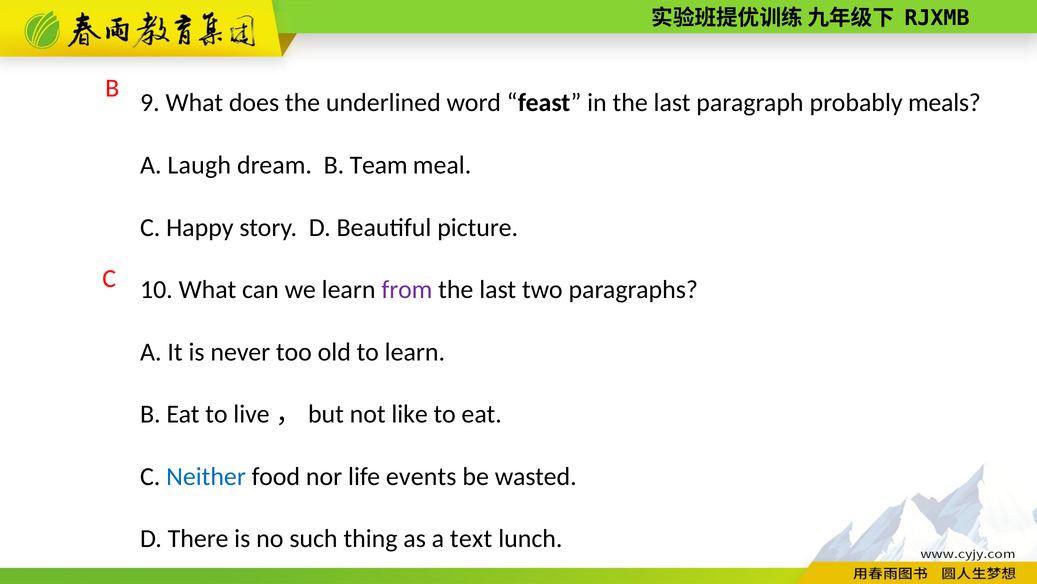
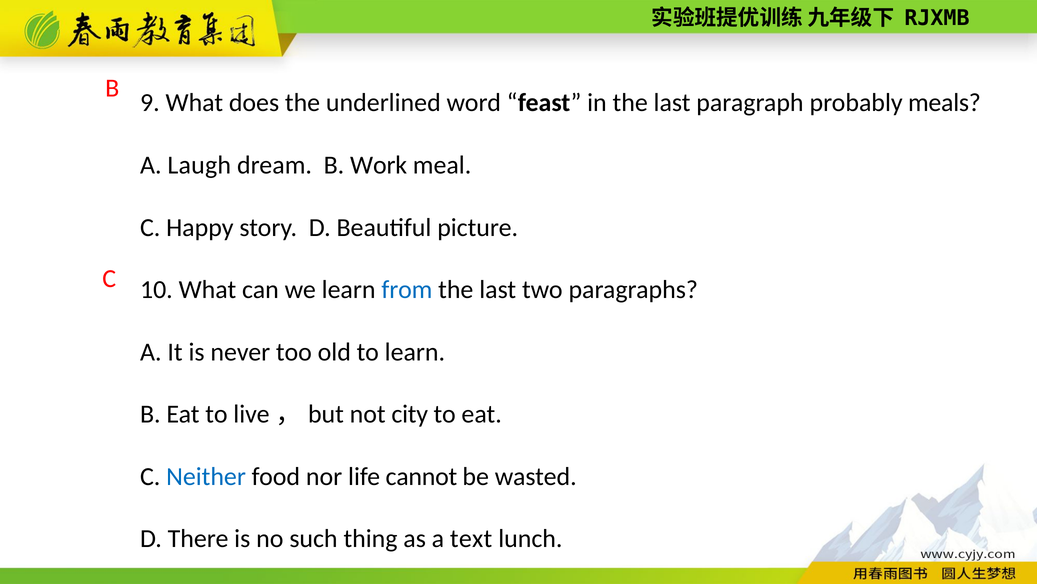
Team: Team -> Work (379, 165)
from colour: purple -> blue (407, 289)
like: like -> city (410, 414)
events: events -> cannot (421, 476)
